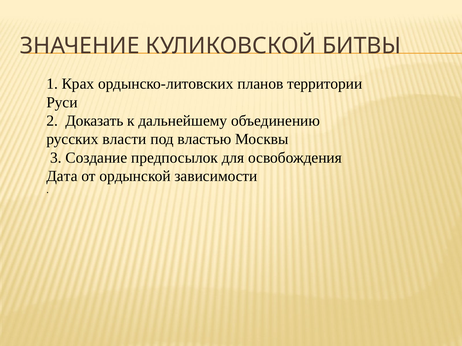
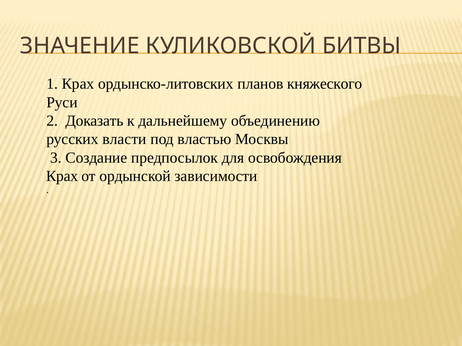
территории: территории -> княжеского (325, 84)
Дата: Дата -> Крах (62, 176)
